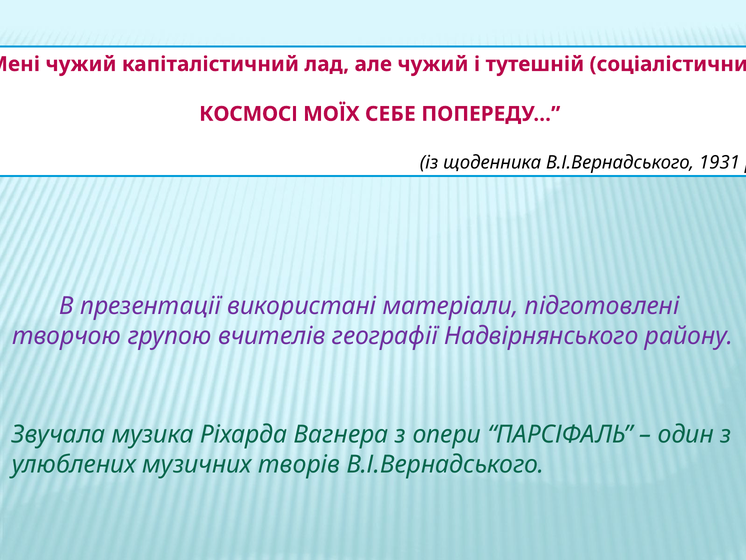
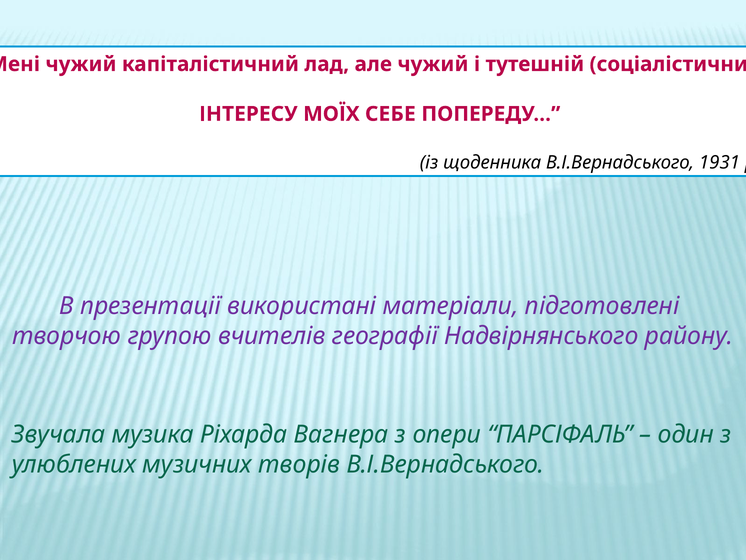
КОСМОСІ: КОСМОСІ -> ІНТЕРЕСУ (248, 114)
